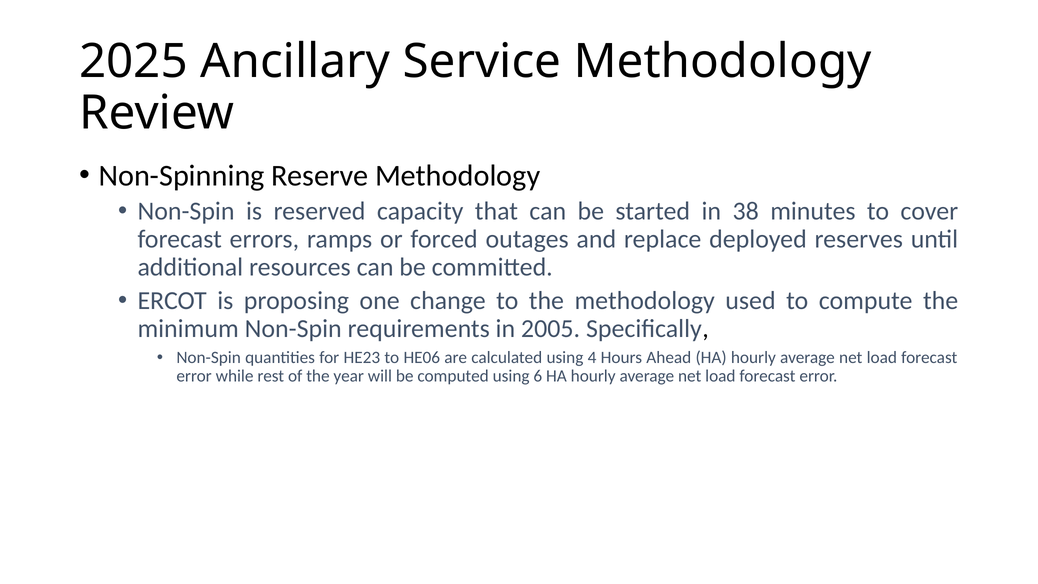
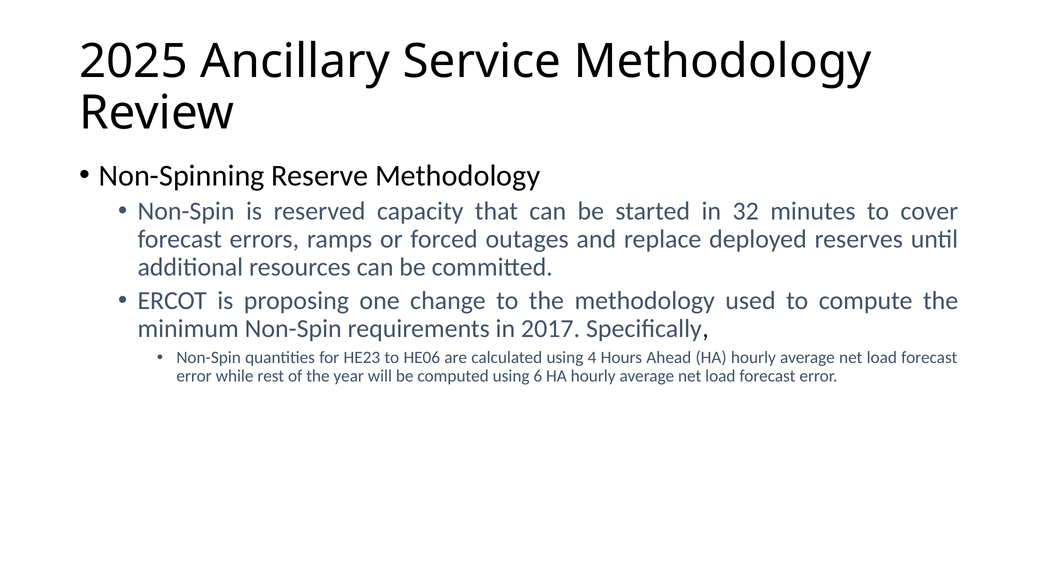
38: 38 -> 32 (746, 211)
2005: 2005 -> 2017 (551, 329)
